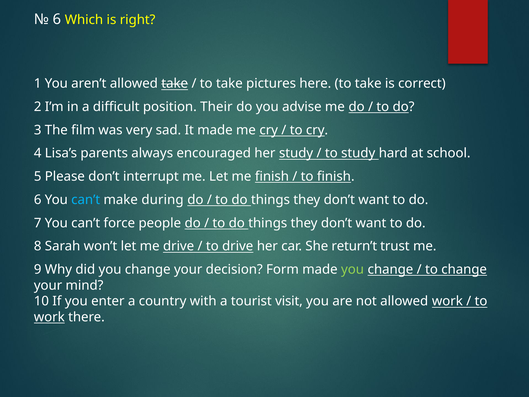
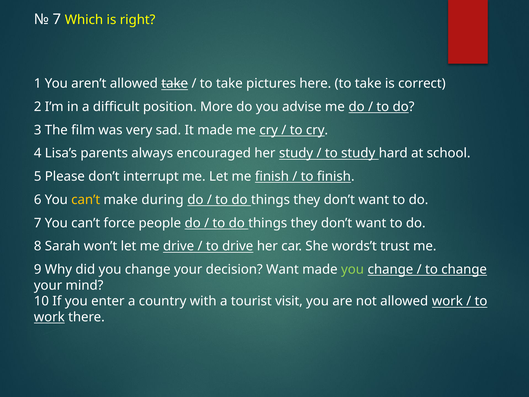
6: 6 -> 7 (57, 19)
Their: Their -> More (217, 107)
can’t colour: light blue -> yellow (86, 200)
return’t: return’t -> words’t (354, 246)
decision Form: Form -> Want (282, 269)
